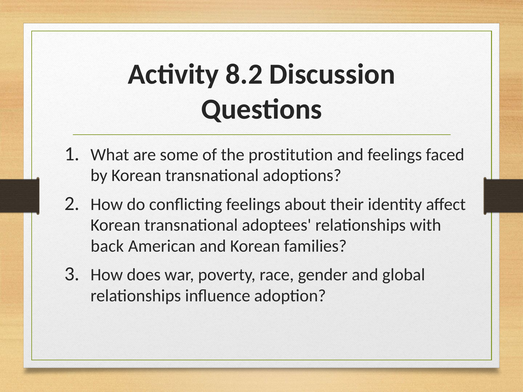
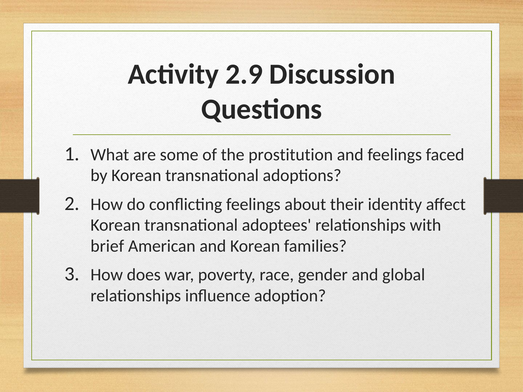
8.2: 8.2 -> 2.9 (244, 74)
back: back -> brief (107, 246)
